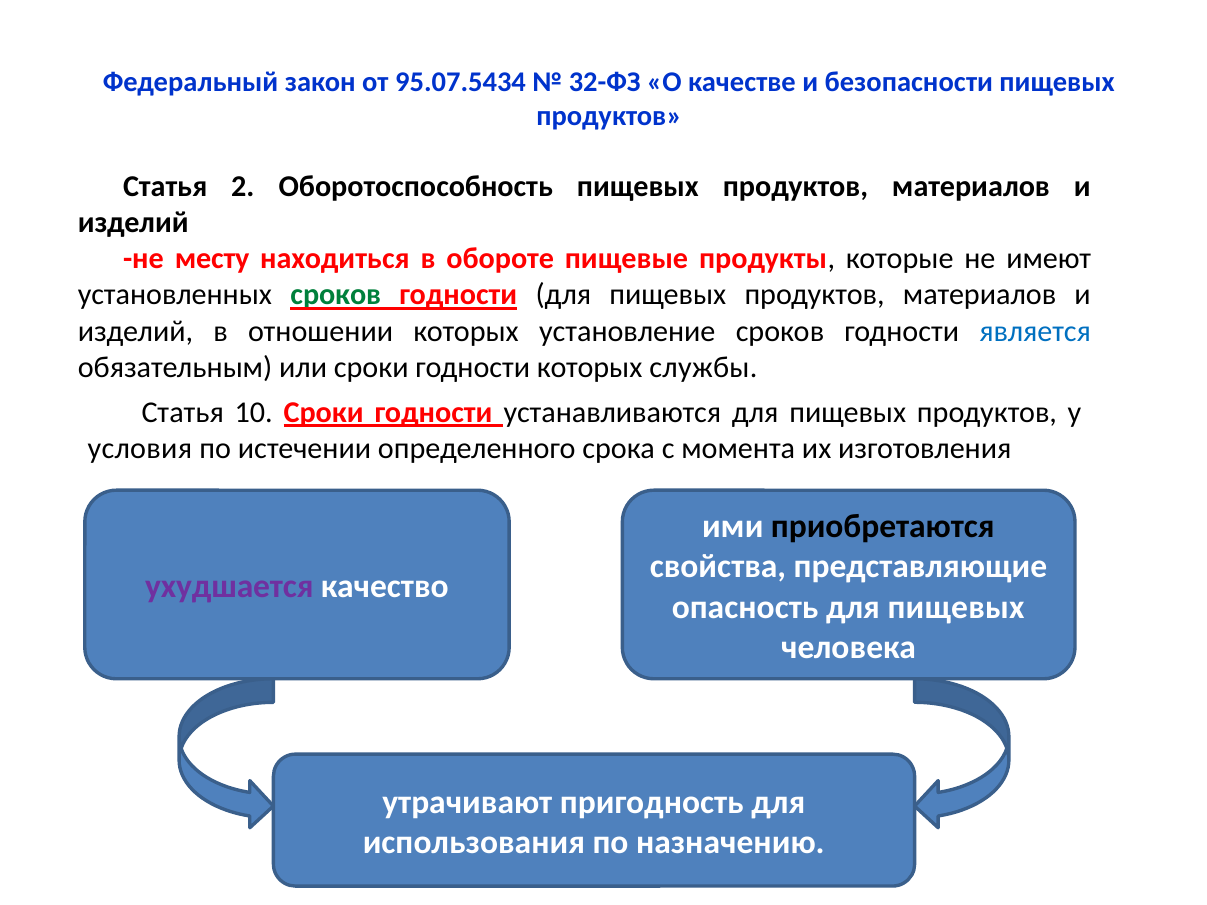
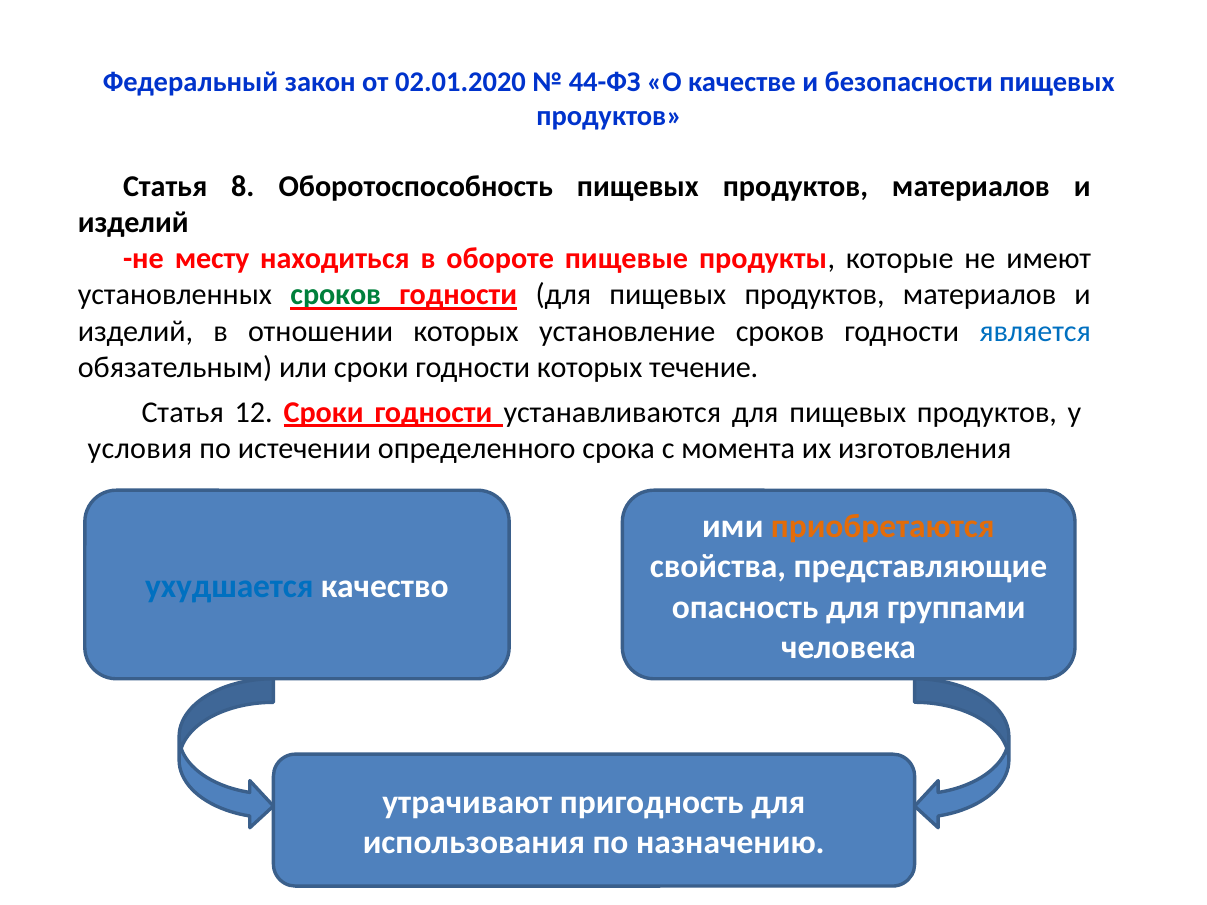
95.07.5434: 95.07.5434 -> 02.01.2020 (461, 82)
32-ФЗ: 32-ФЗ -> 44-ФЗ (605, 82)
2: 2 -> 8 (243, 186)
службы: службы -> течение (704, 367)
10: 10 -> 12 (254, 413)
приобретаются colour: black -> orange (883, 527)
ухудшается colour: purple -> blue (229, 587)
опасность для пищевых: пищевых -> группами (956, 607)
